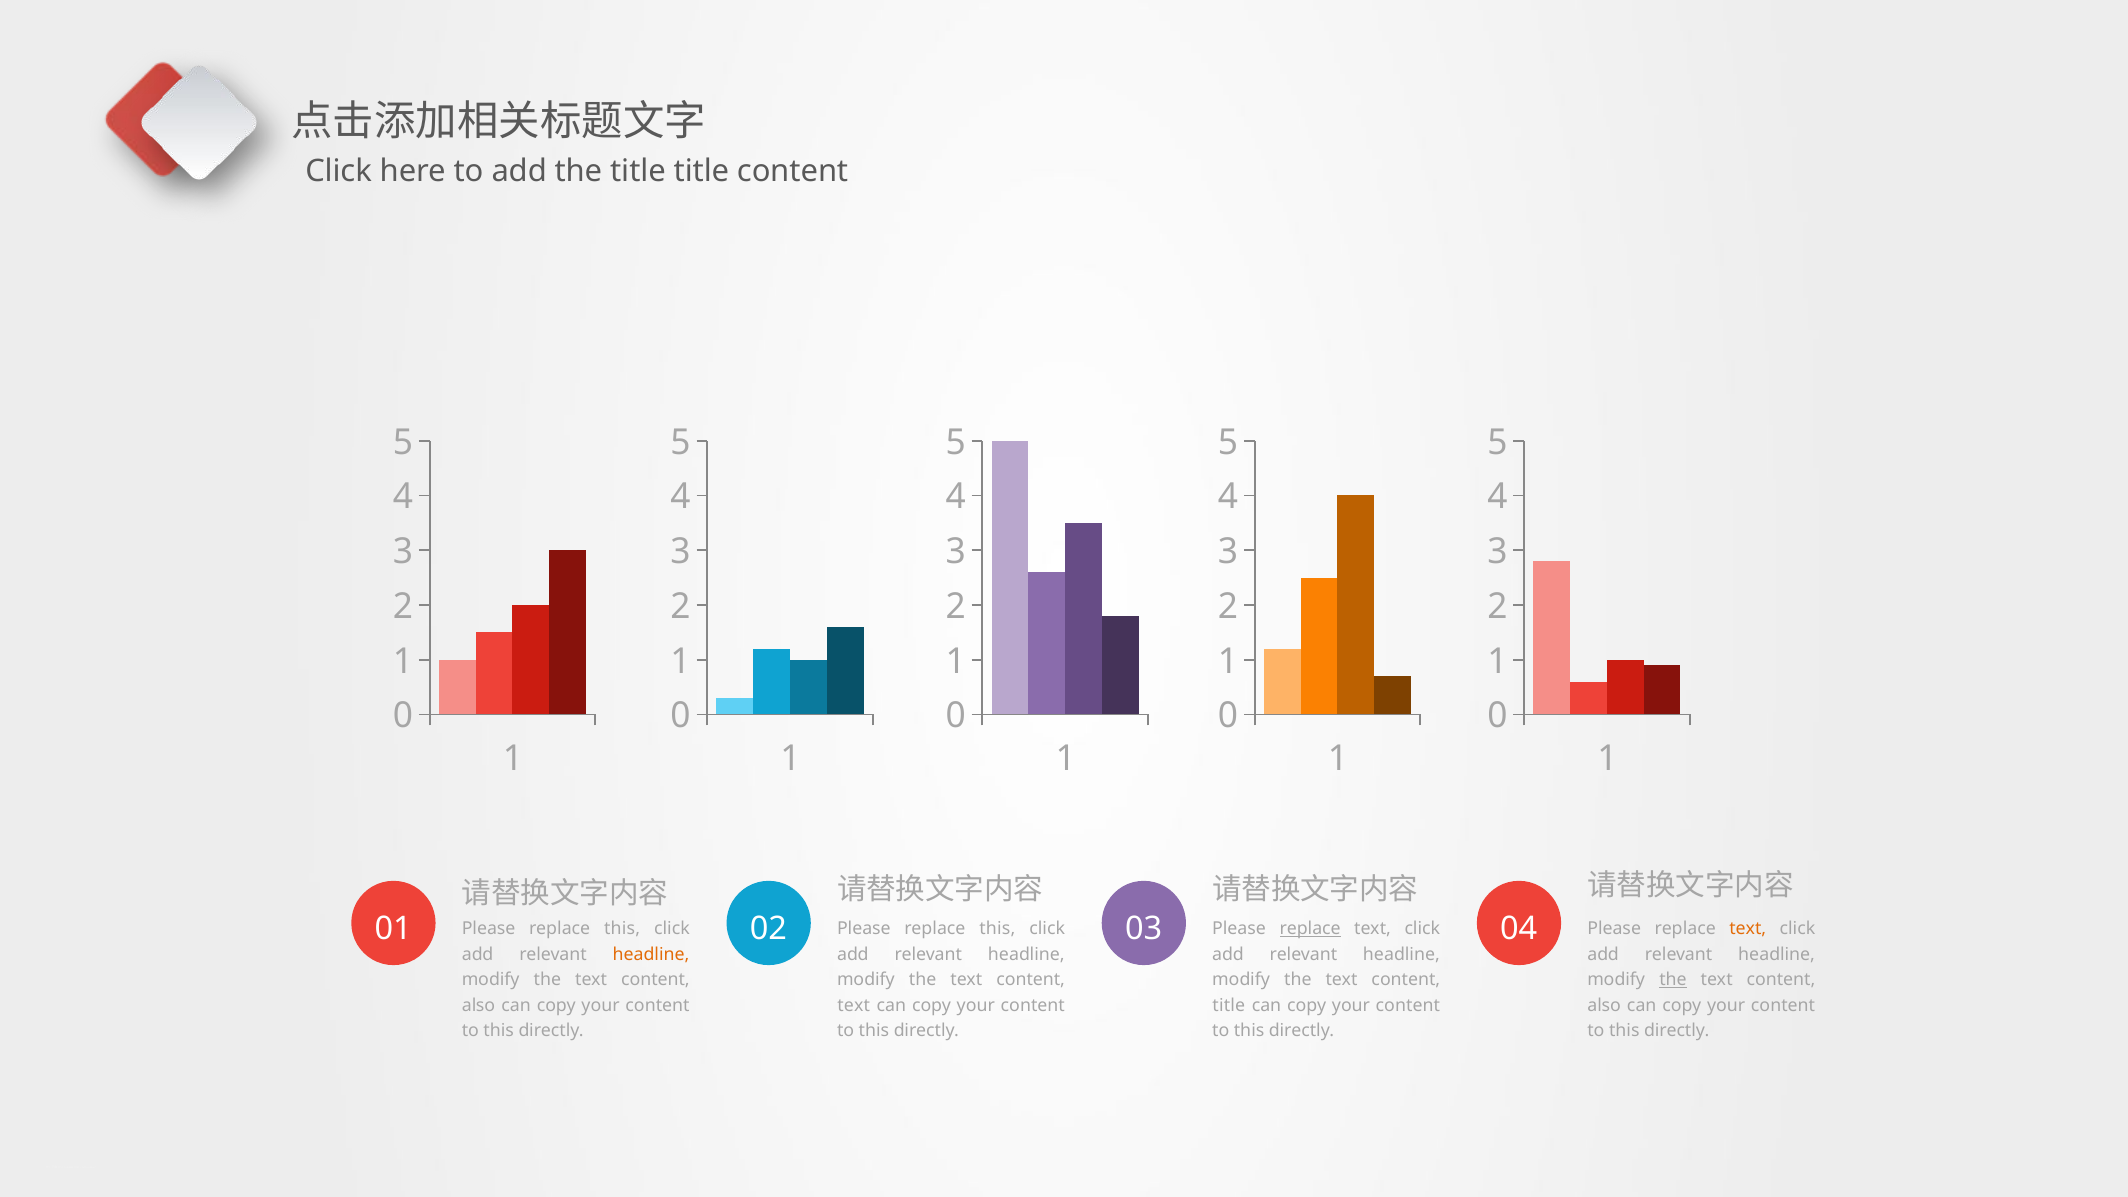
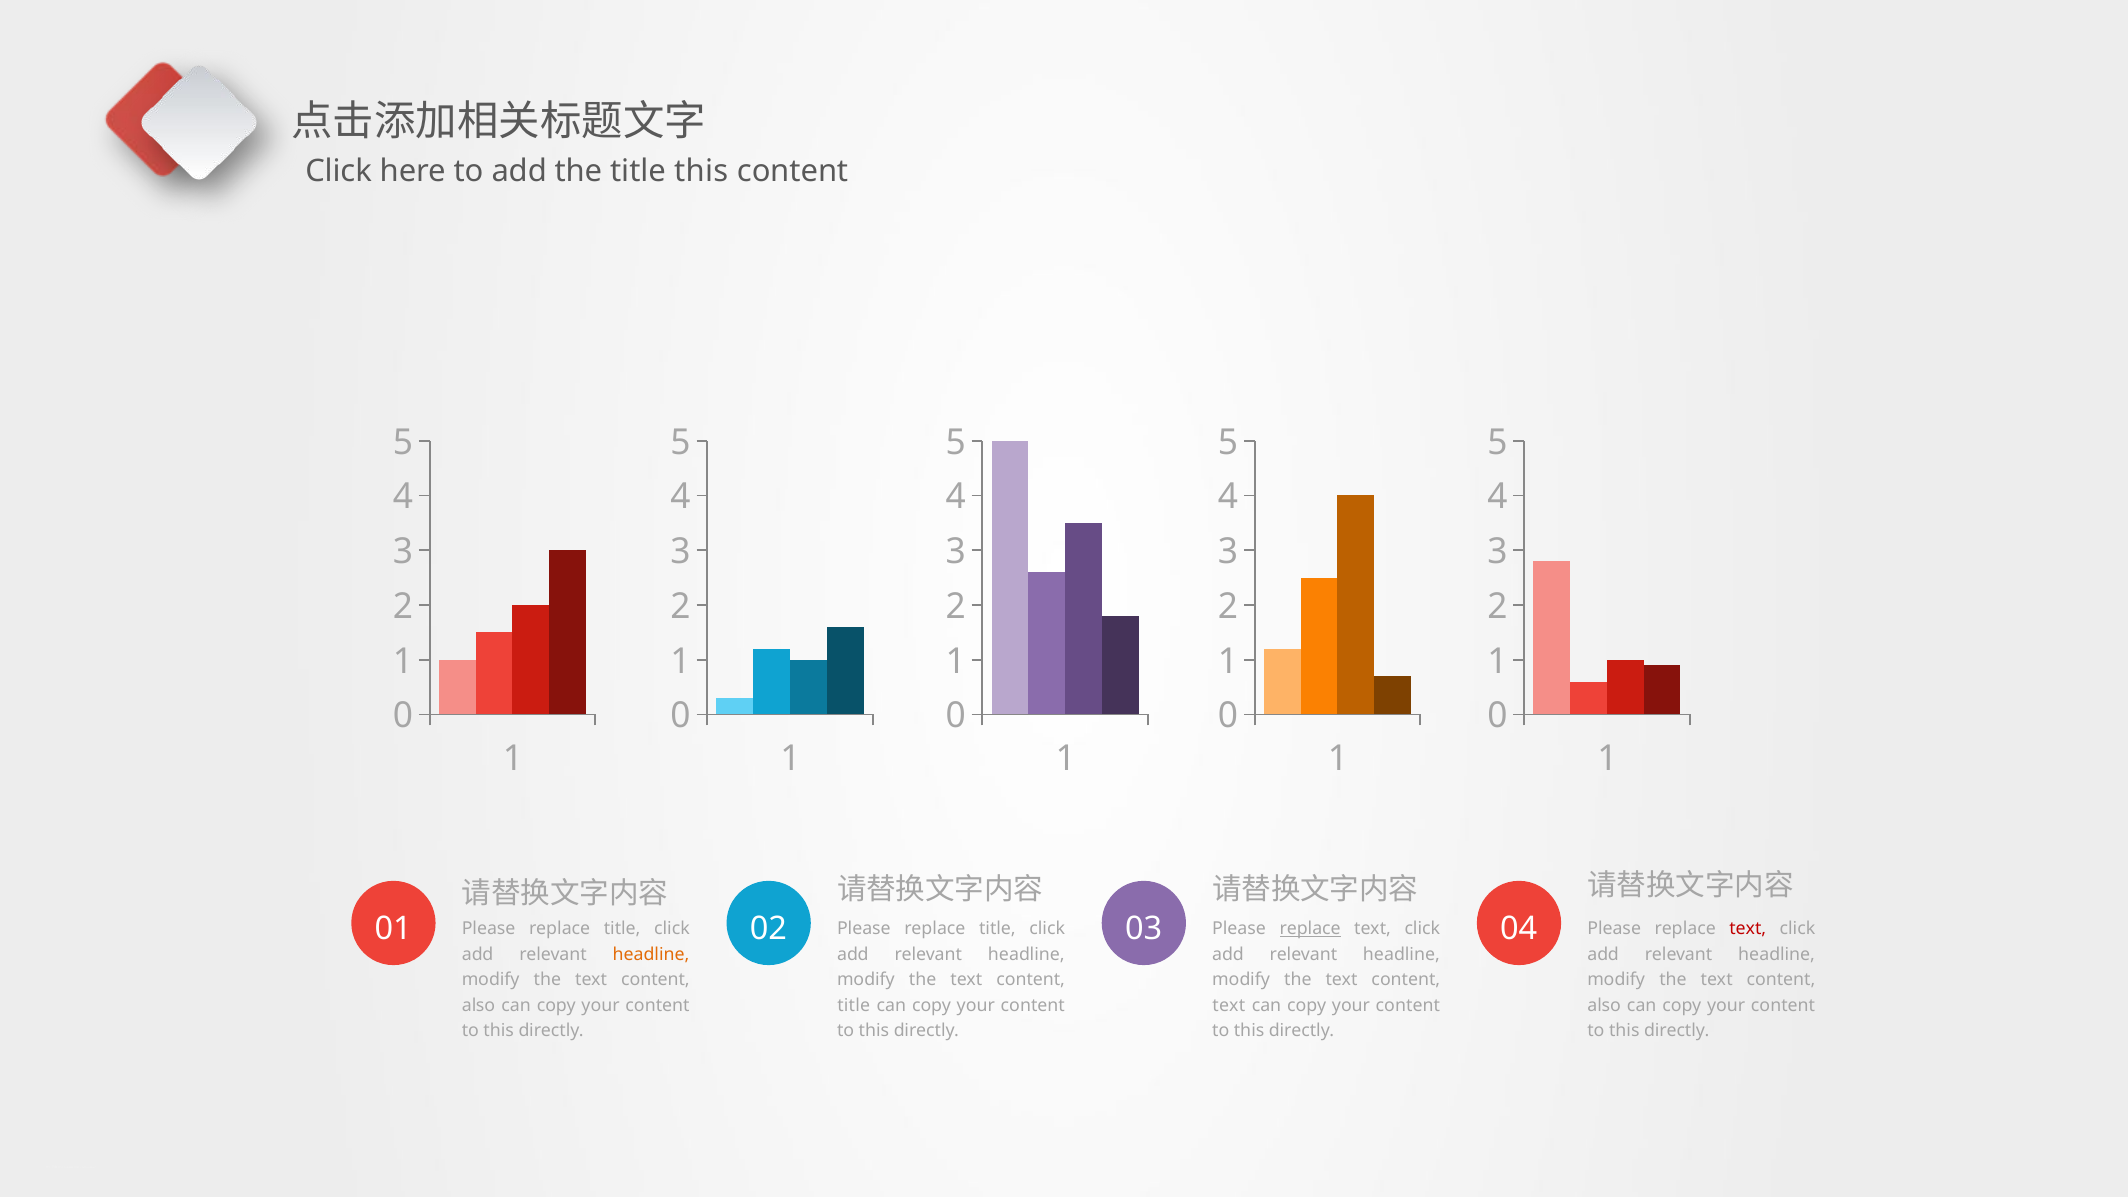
title: title -> this (701, 171)
01 Please replace this: this -> title (997, 929)
text colour: orange -> red (1748, 929)
this: this -> title (622, 929)
the underline: present -> none (1673, 980)
text: text -> title (854, 1005)
title: title -> text (1229, 1005)
